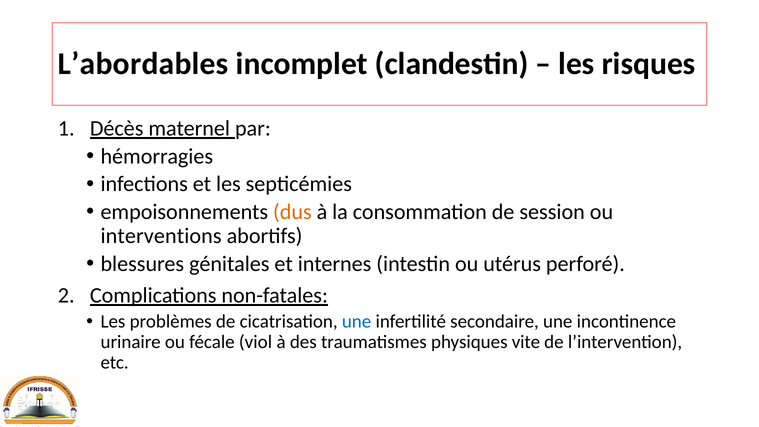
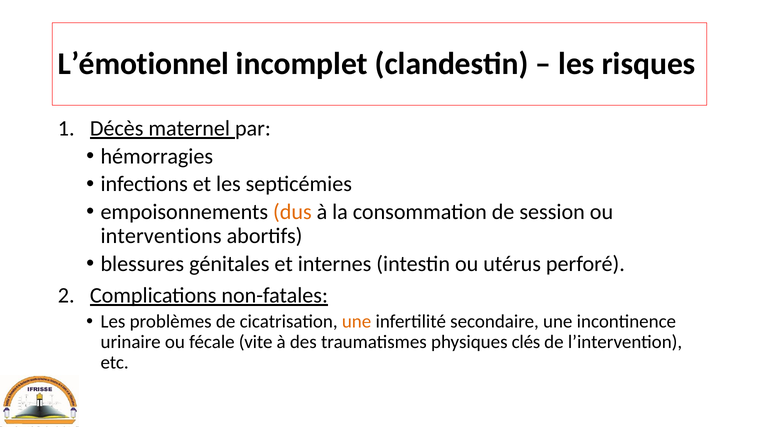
L’abordables: L’abordables -> L’émotionnel (143, 64)
une colour: blue -> orange (357, 322)
viol: viol -> vite (256, 342)
vite: vite -> clés (526, 342)
